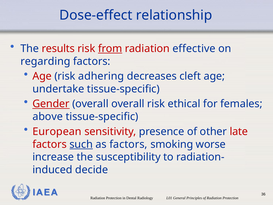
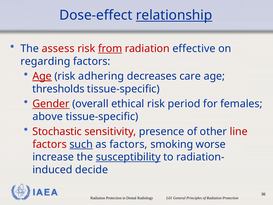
relationship underline: none -> present (174, 15)
results: results -> assess (58, 49)
Age underline: none -> present (42, 76)
cleft: cleft -> care (190, 76)
undertake: undertake -> thresholds (58, 89)
overall overall: overall -> ethical (128, 104)
ethical: ethical -> period (184, 104)
European: European -> Stochastic (57, 131)
late: late -> line (239, 131)
susceptibility underline: none -> present (128, 157)
